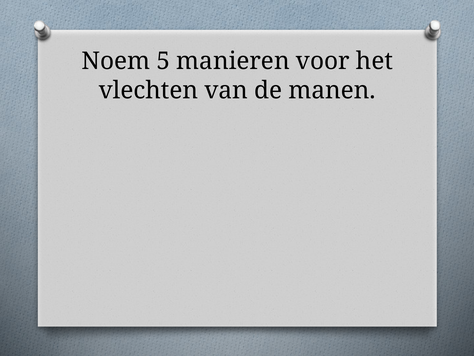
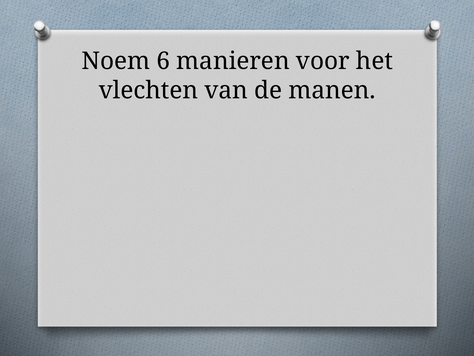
5: 5 -> 6 (163, 61)
